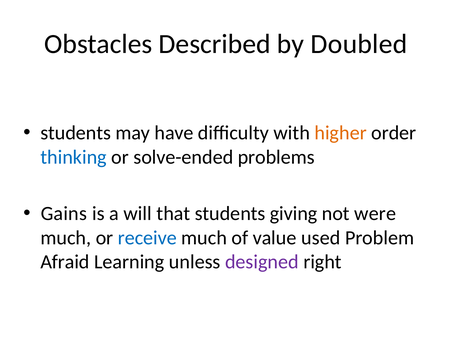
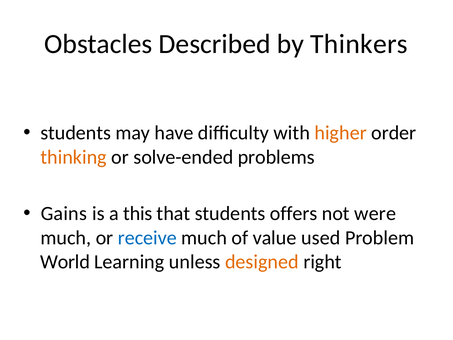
Doubled: Doubled -> Thinkers (359, 44)
thinking colour: blue -> orange (74, 157)
will: will -> this (138, 213)
giving: giving -> offers (294, 213)
Afraid: Afraid -> World (65, 262)
designed colour: purple -> orange (262, 262)
